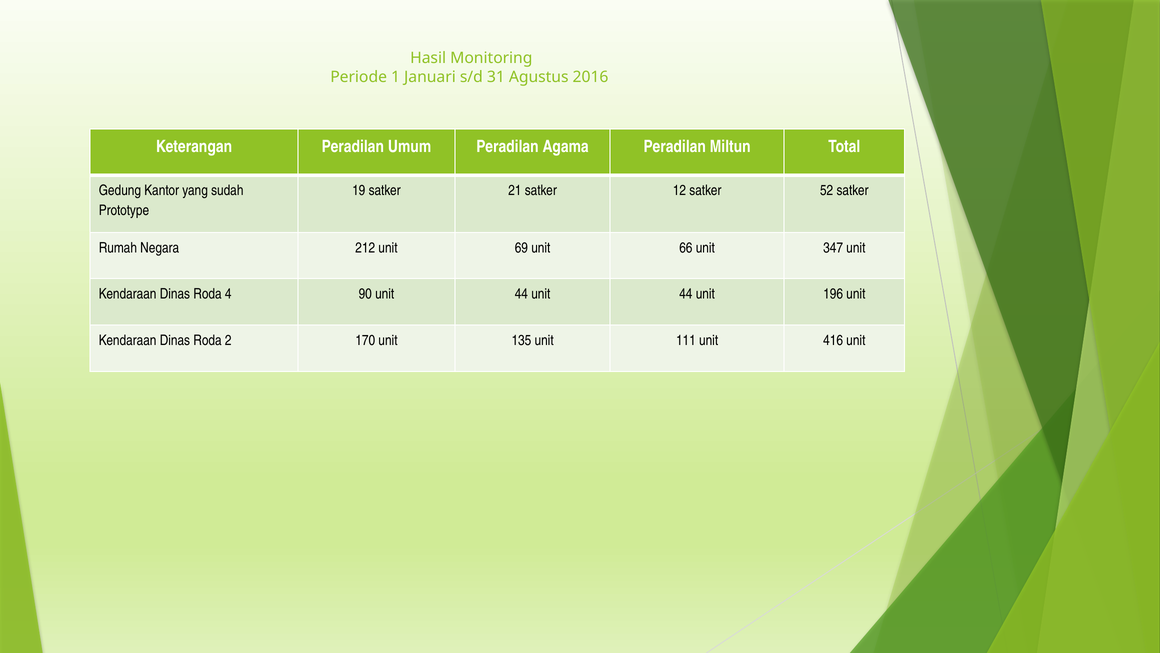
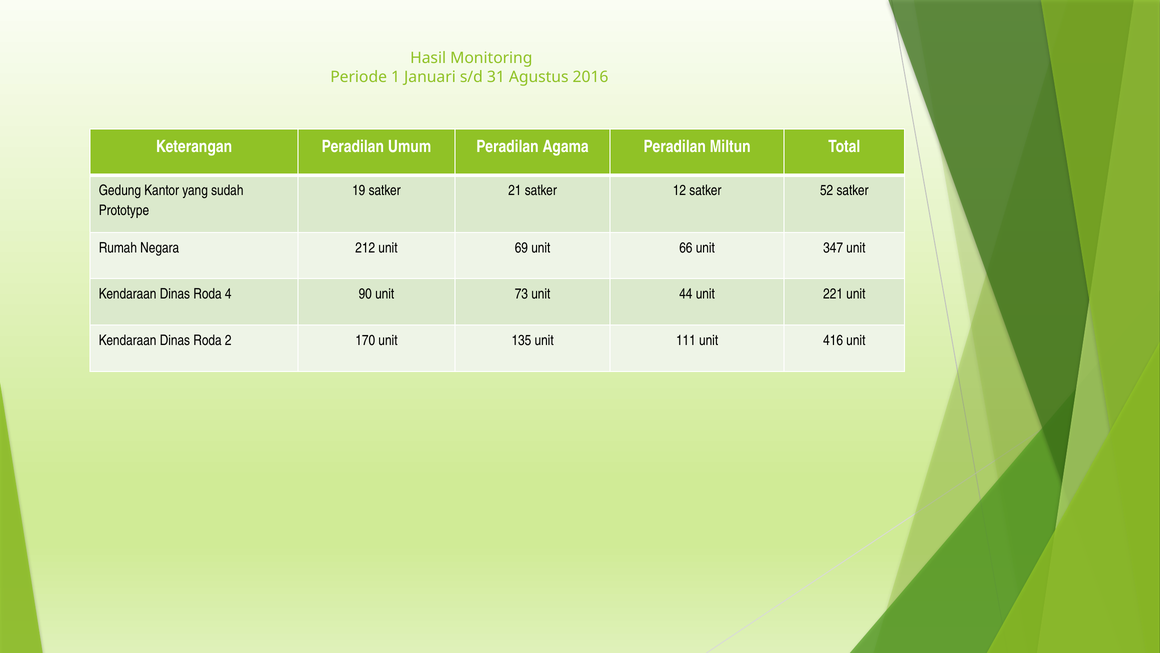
90 unit 44: 44 -> 73 (521, 294)
196: 196 -> 221 (833, 294)
